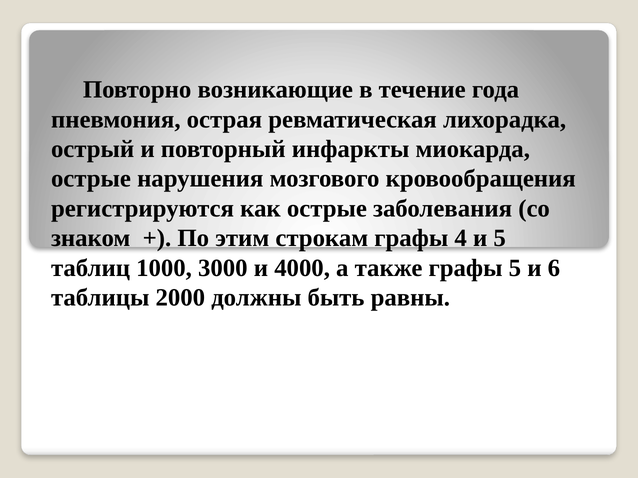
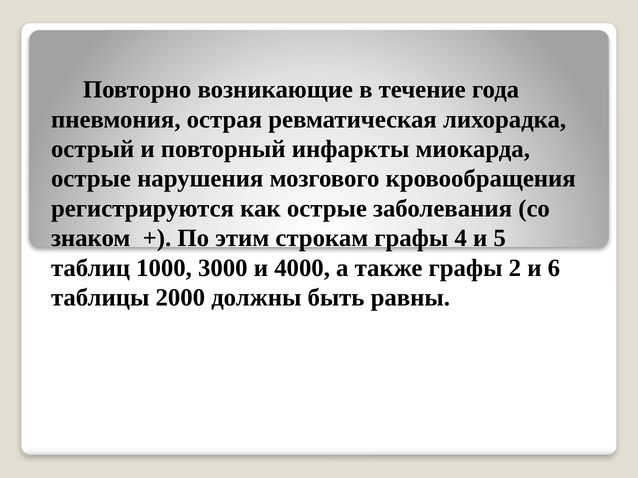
графы 5: 5 -> 2 (515, 268)
